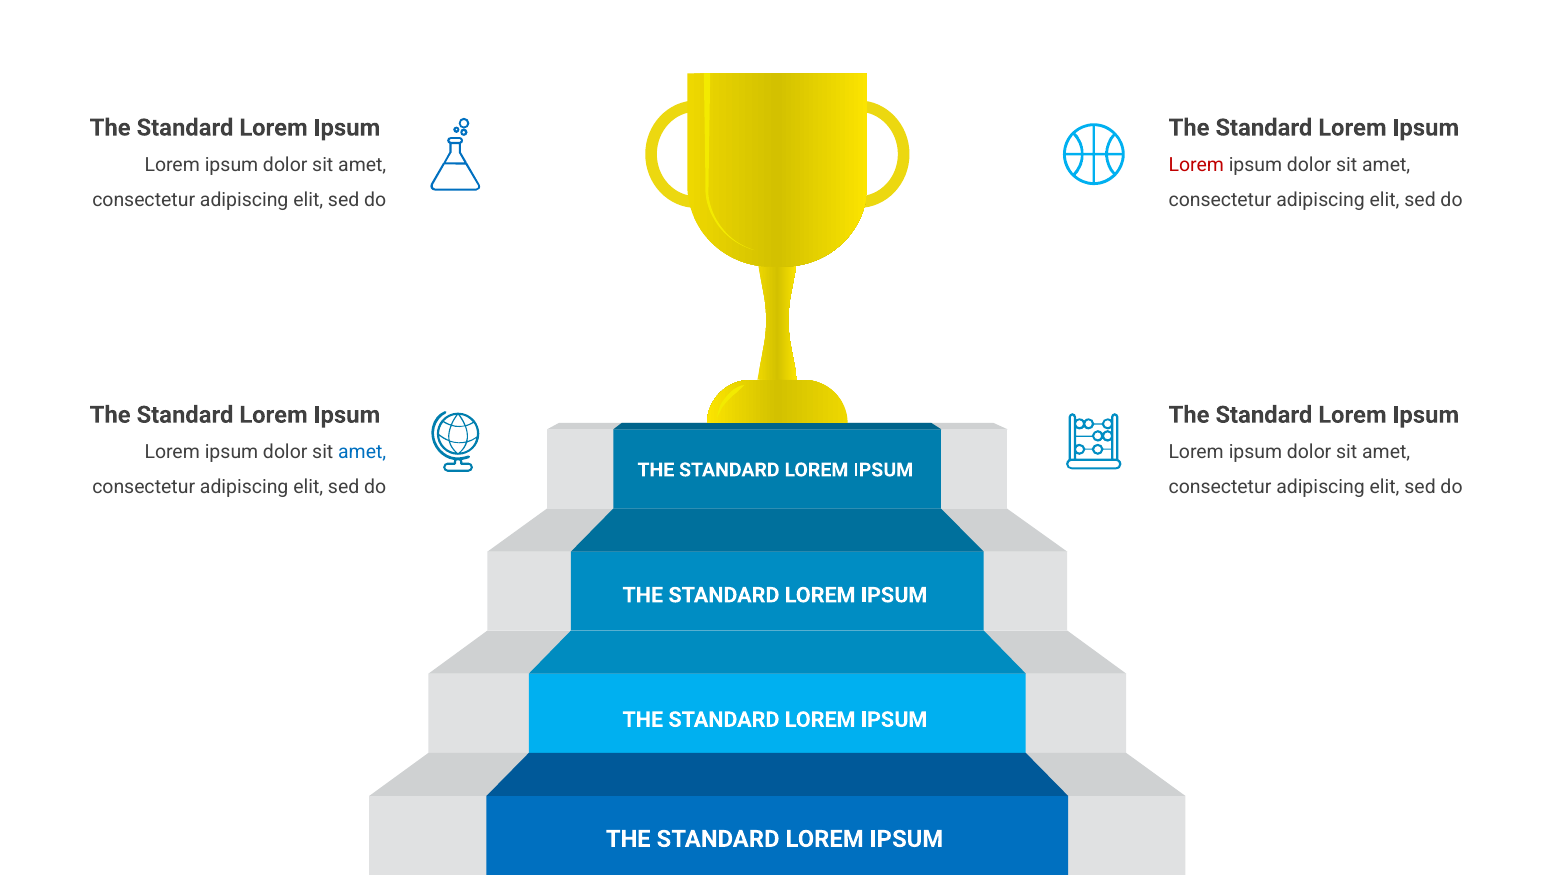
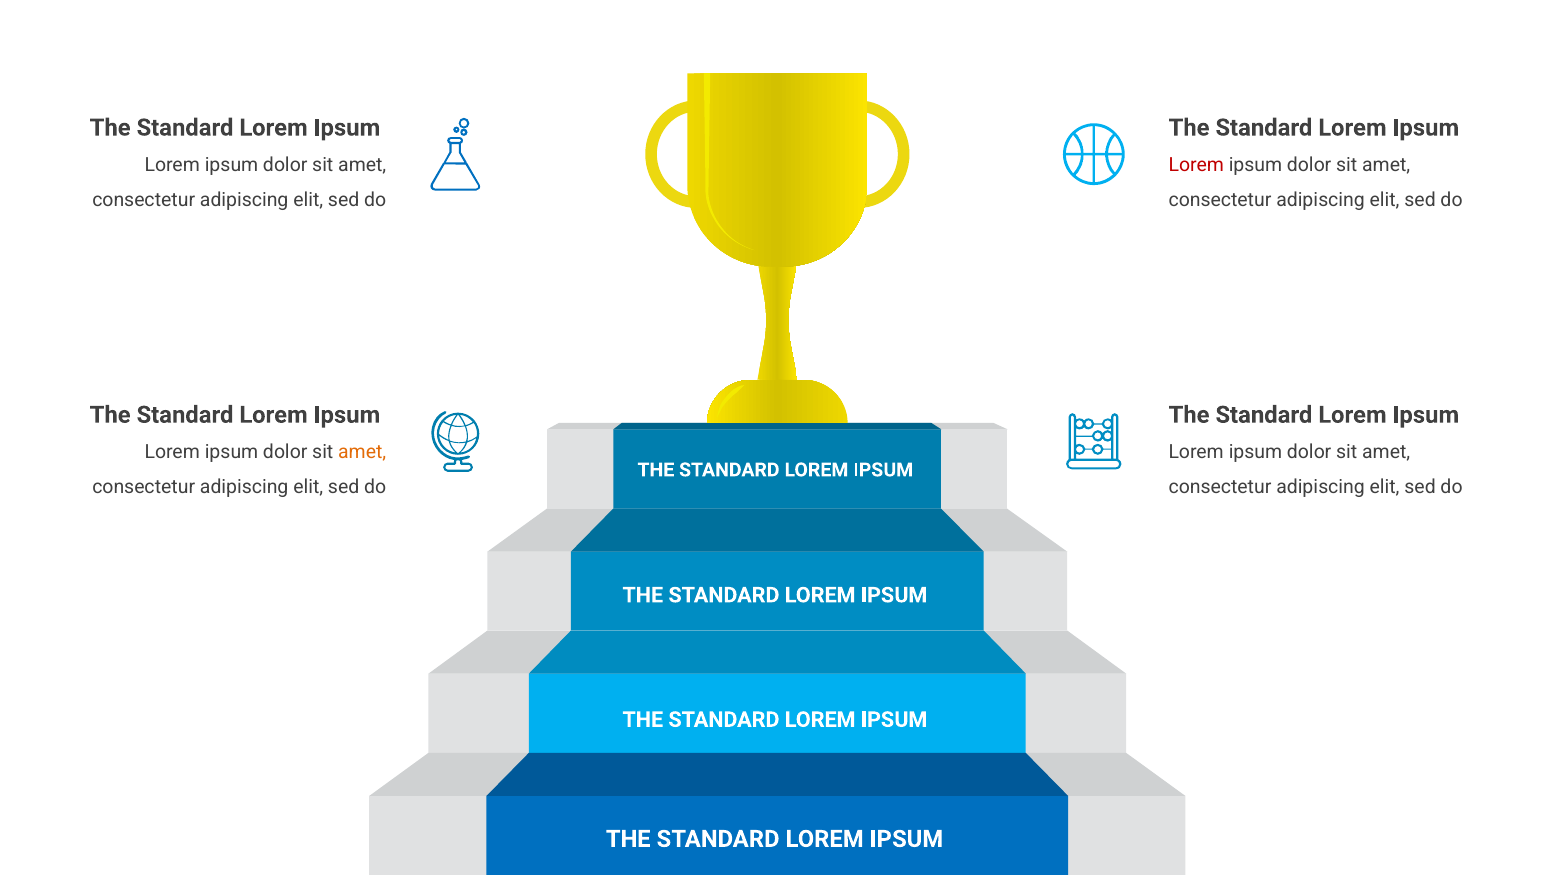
amet colour: blue -> orange (362, 452)
